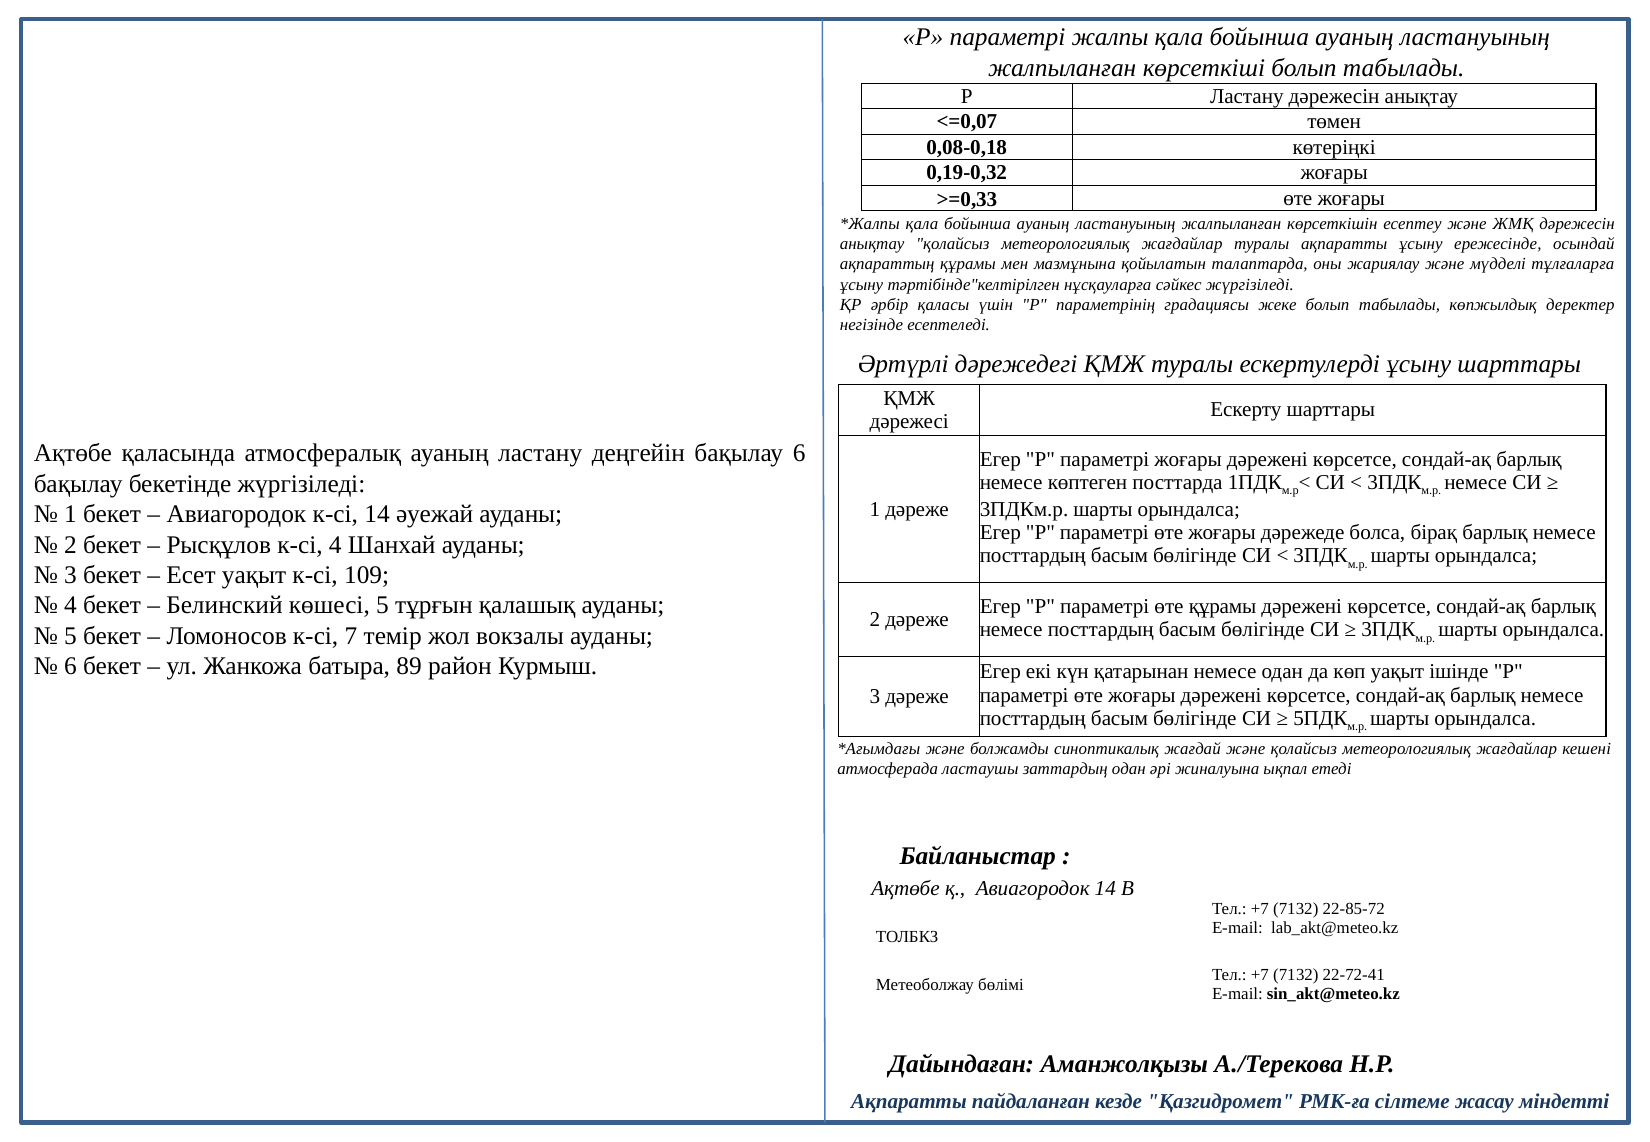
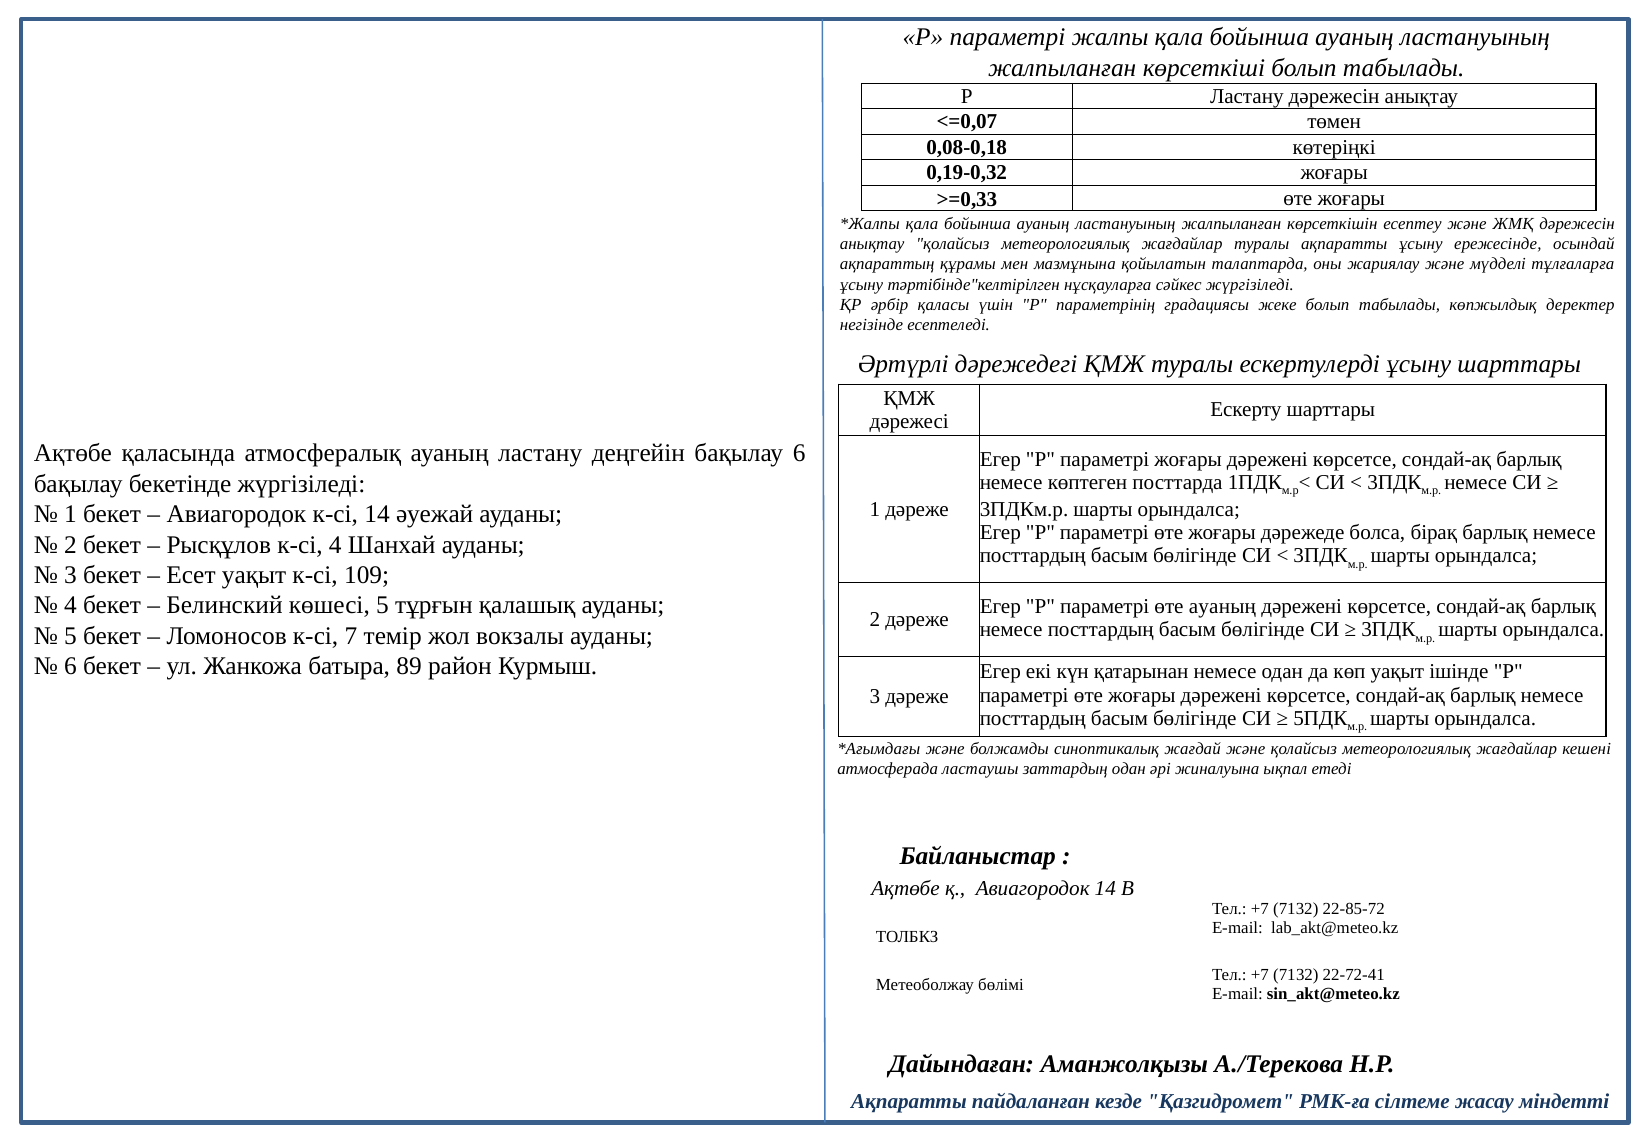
өте құрамы: құрамы -> ауаның (1222, 607)
